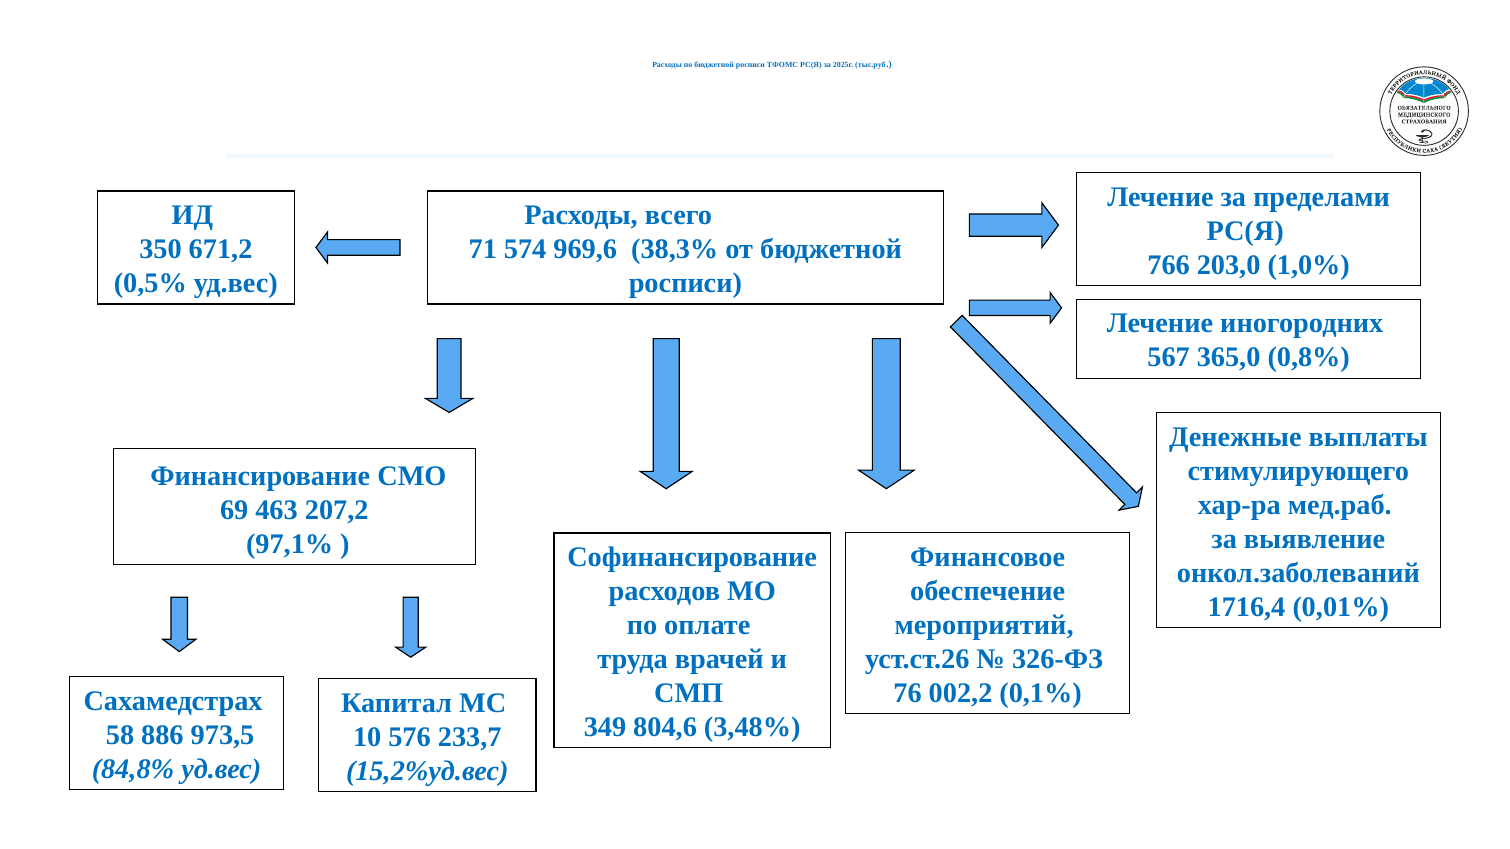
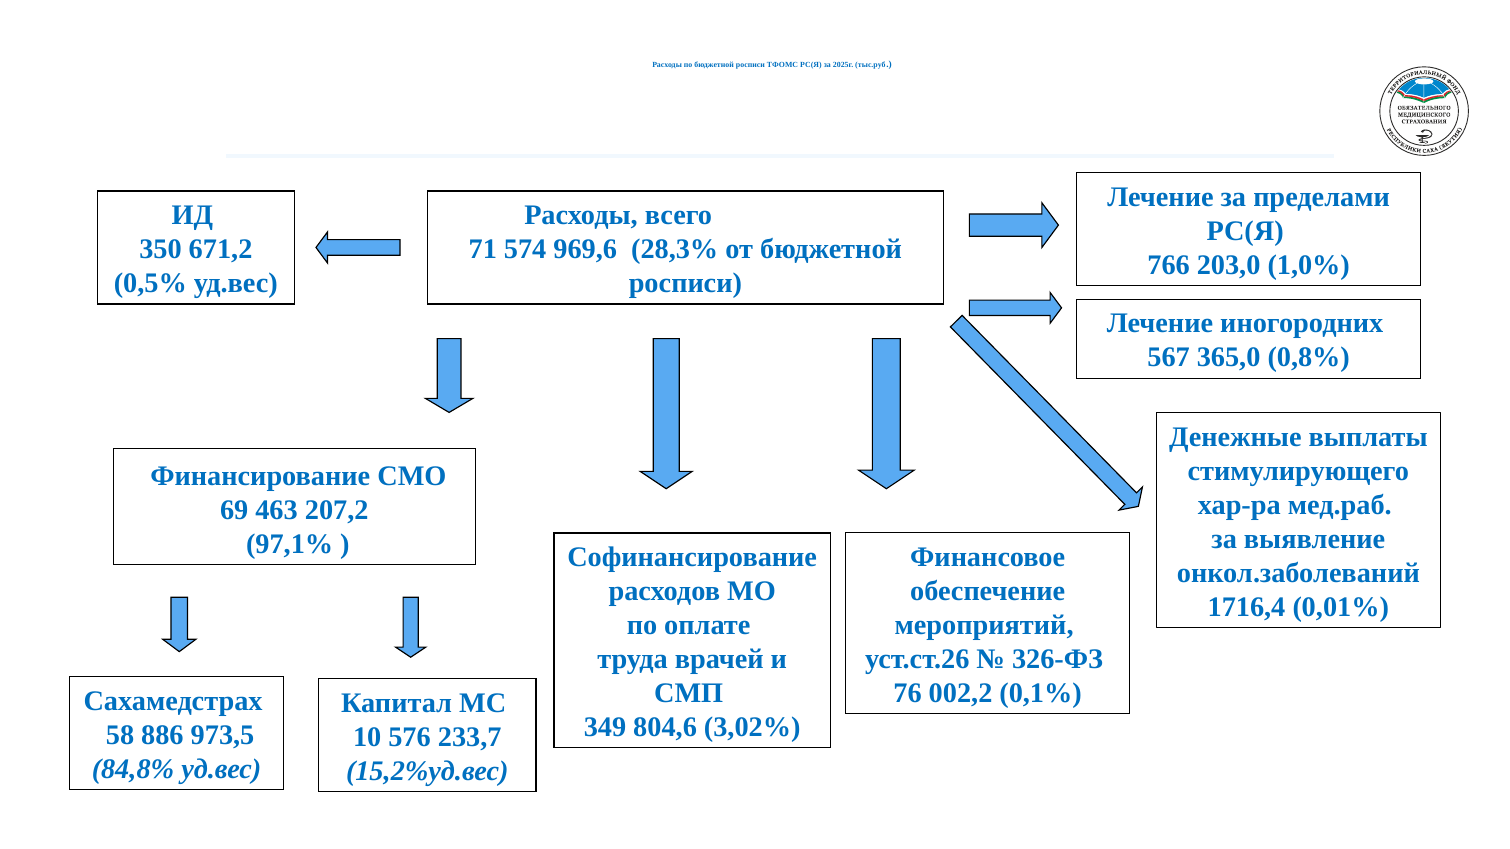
38,3%: 38,3% -> 28,3% (675, 250)
3,48%: 3,48% -> 3,02% (752, 728)
